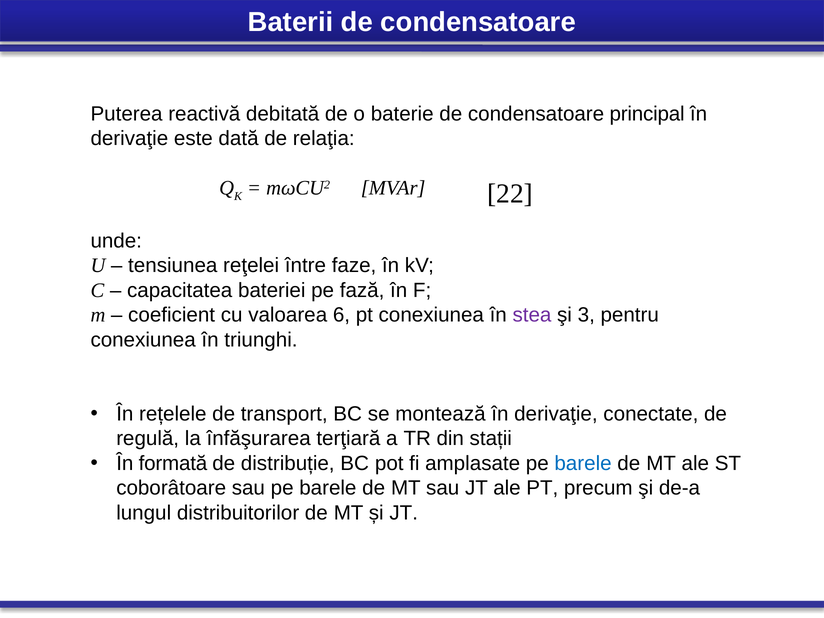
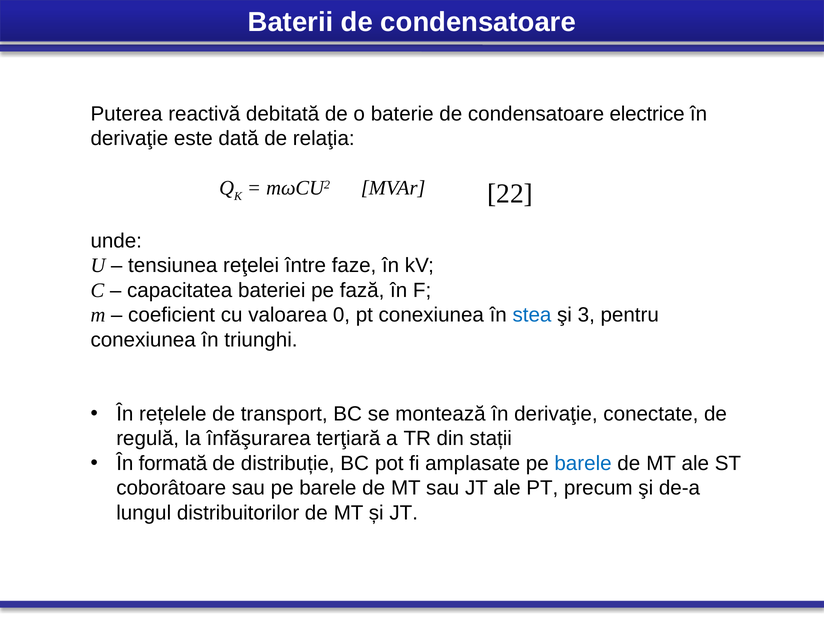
principal: principal -> electrice (647, 114)
6: 6 -> 0 (341, 315)
stea colour: purple -> blue (532, 315)
